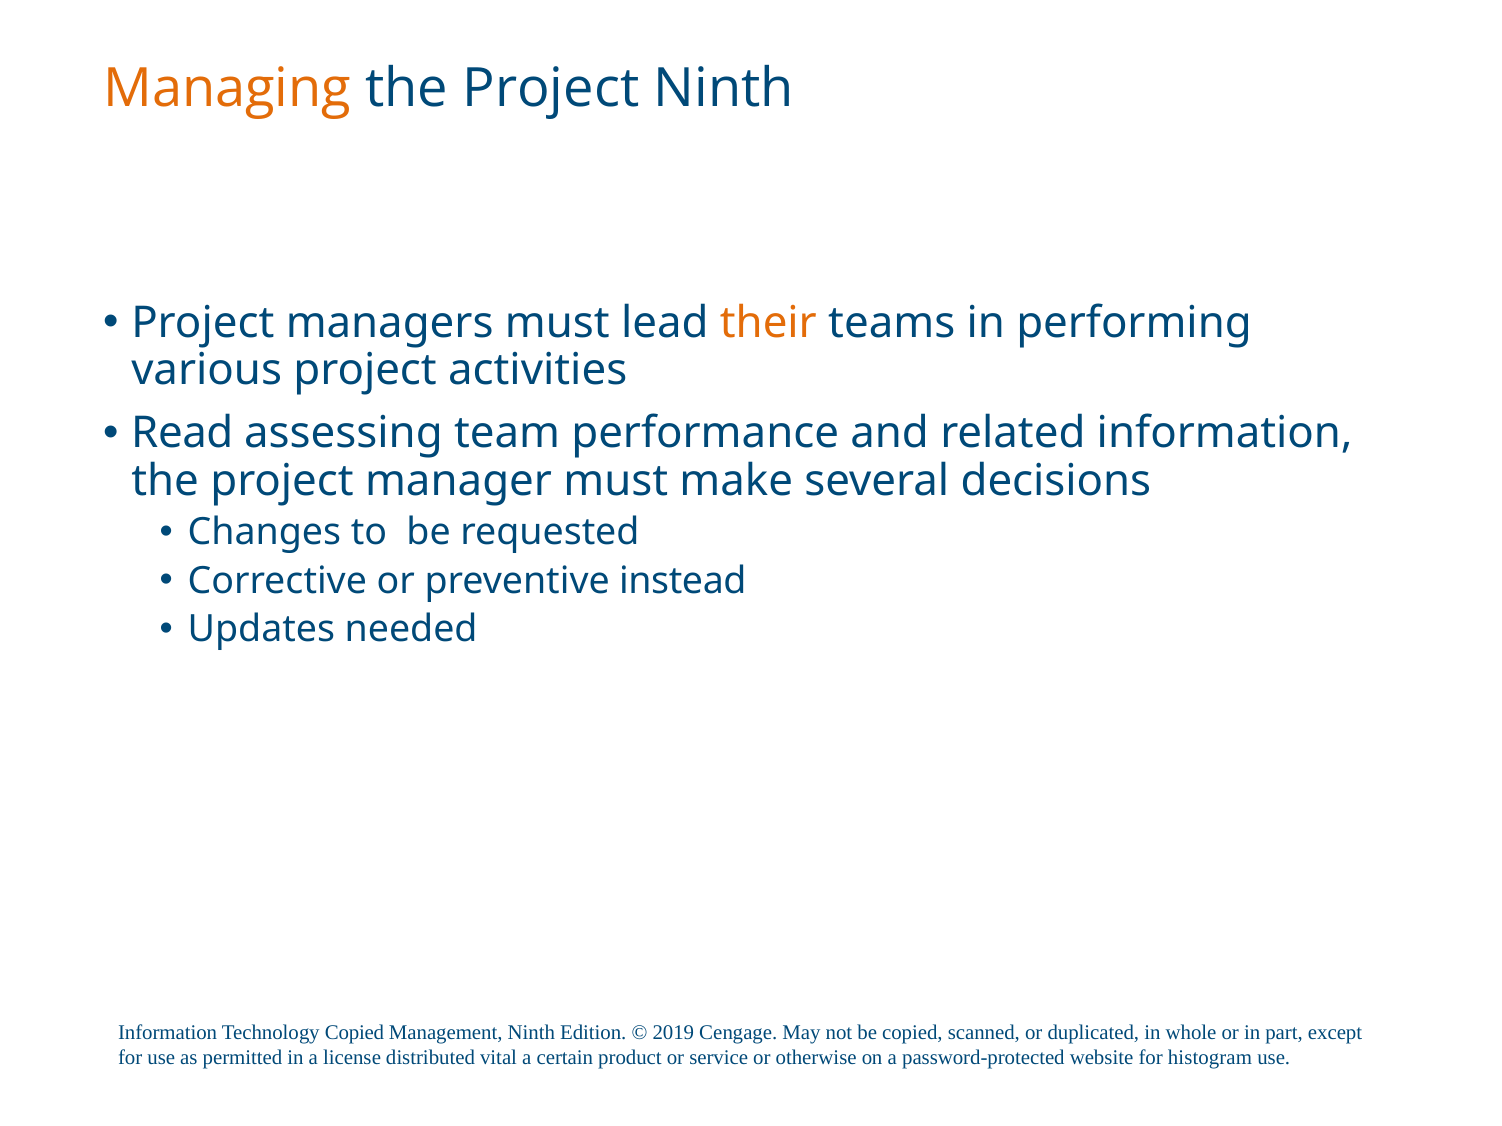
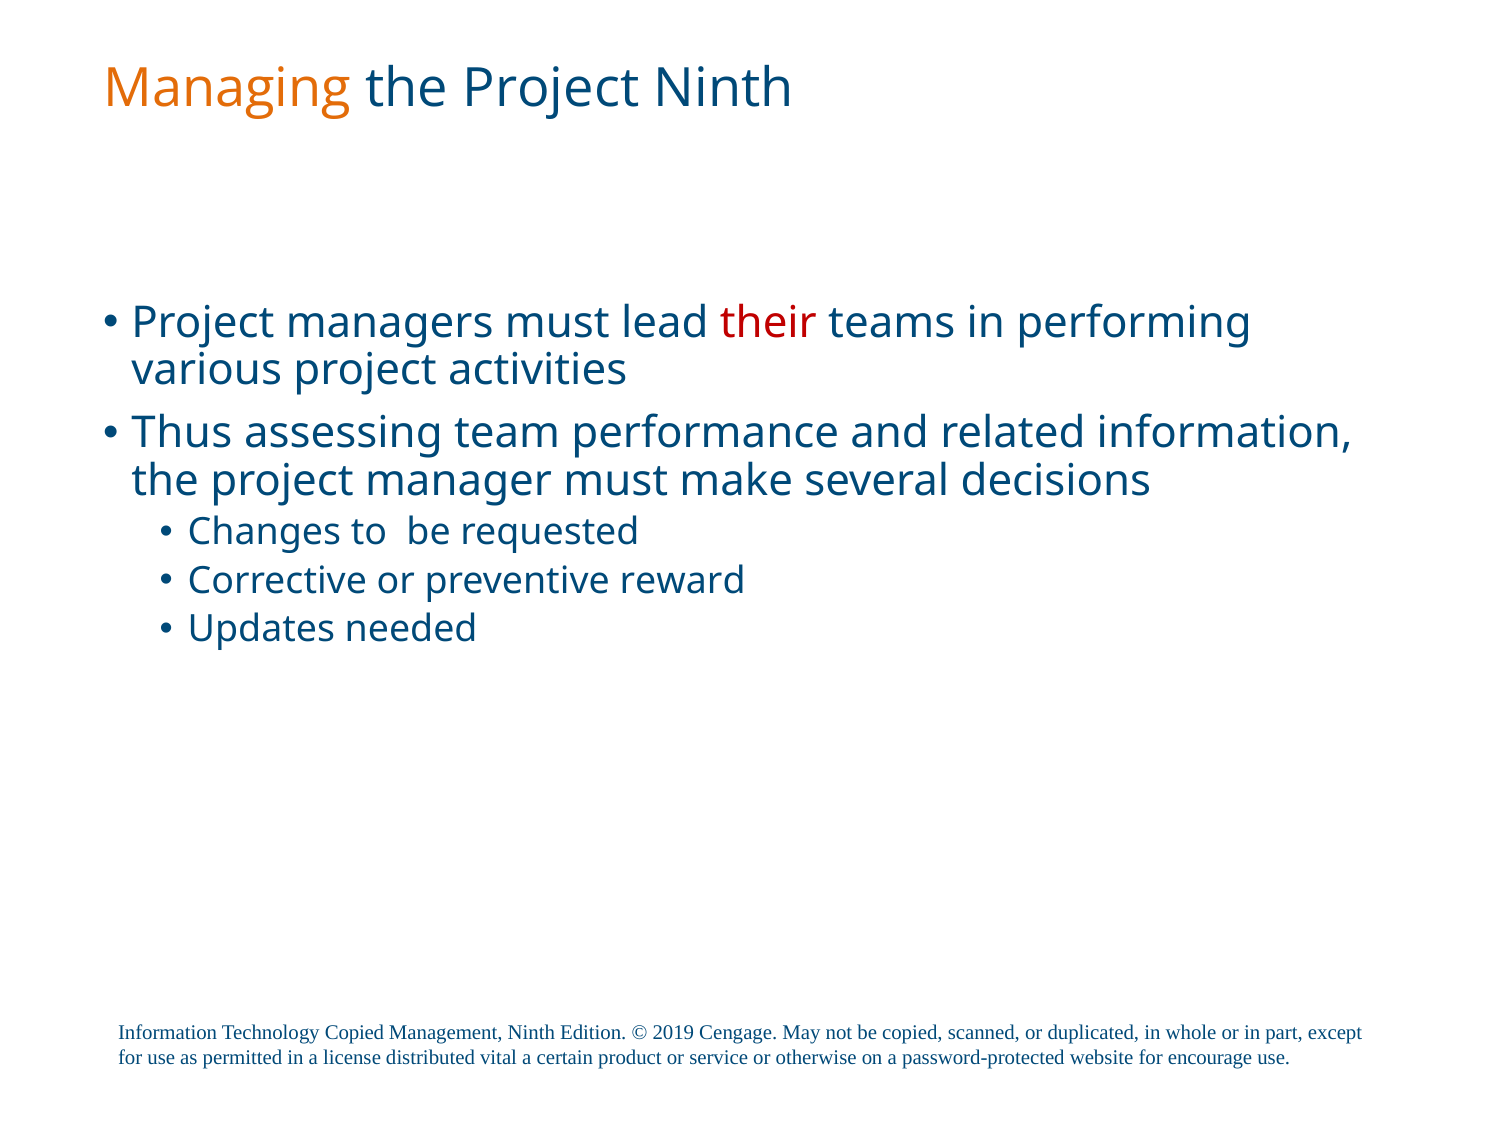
their colour: orange -> red (768, 323)
Read: Read -> Thus (182, 434)
instead: instead -> reward (683, 581)
histogram: histogram -> encourage (1210, 1058)
